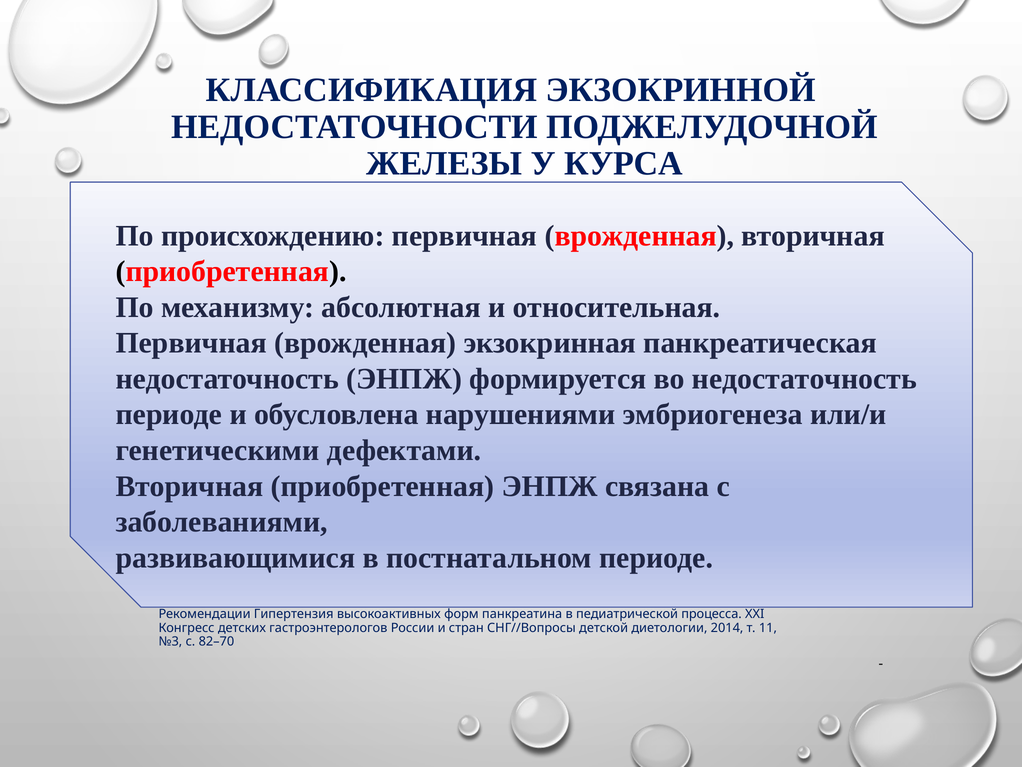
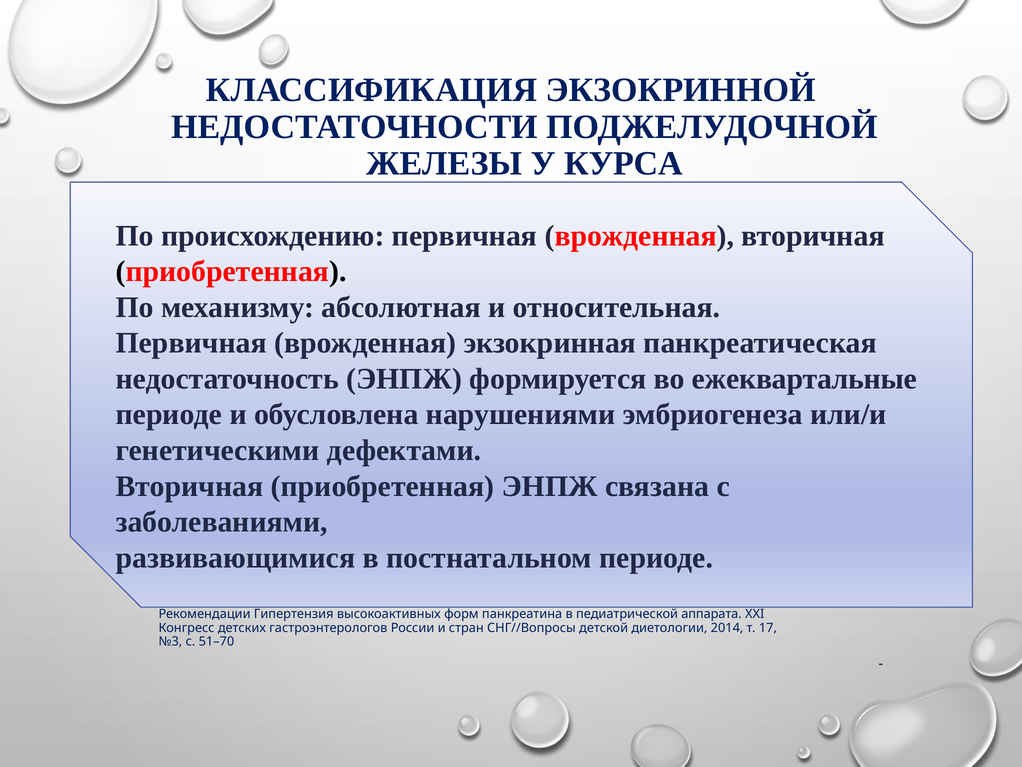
во недостаточность: недостаточность -> ежеквартальные (804, 379)
процесса: процесса -> аппарата (711, 614)
11: 11 -> 17 (768, 627)
82–70: 82–70 -> 51–70 (216, 641)
